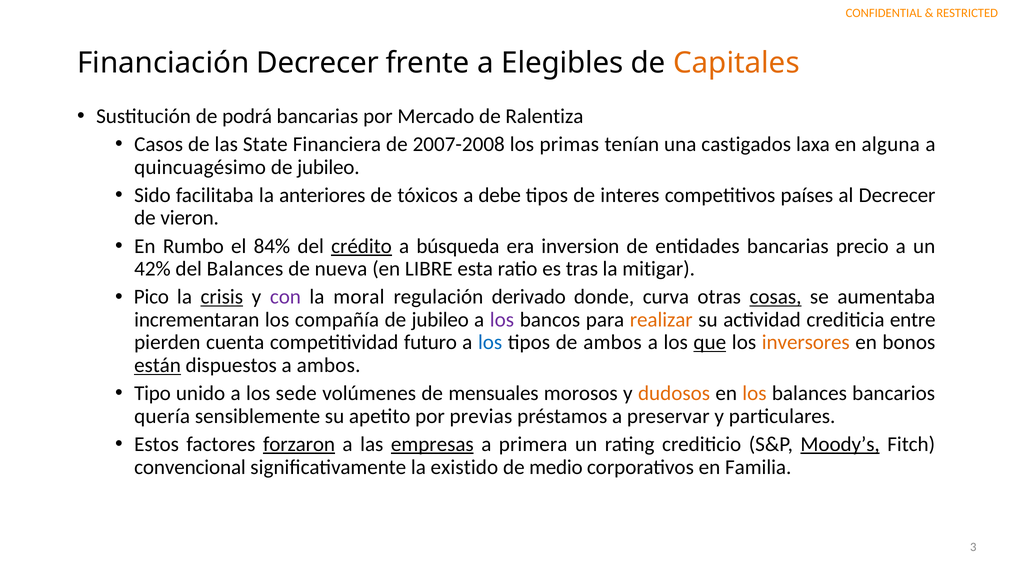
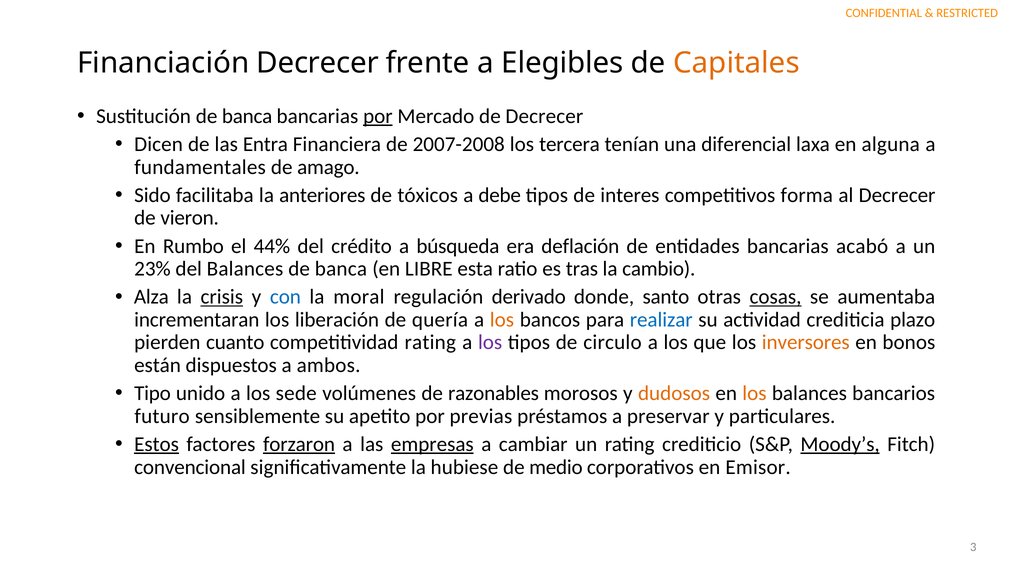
Sustitución de podrá: podrá -> banca (247, 116)
por underline: none -> present (378, 116)
de Ralentiza: Ralentiza -> Decrecer (544, 116)
Casos: Casos -> Dicen (159, 144)
State: State -> Entra (265, 144)
primas: primas -> tercera (569, 144)
castigados: castigados -> diferencial (746, 144)
quincuagésimo: quincuagésimo -> fundamentales (200, 167)
jubileo: jubileo -> amago (328, 167)
países: países -> forma (807, 195)
84%: 84% -> 44% (272, 246)
crédito underline: present -> none (362, 246)
inversion: inversion -> deflación (580, 246)
precio: precio -> acabó (862, 246)
42%: 42% -> 23% (152, 269)
nueva: nueva -> banca (341, 269)
mitigar: mitigar -> cambio (659, 269)
Pico: Pico -> Alza (151, 297)
con colour: purple -> blue (285, 297)
curva: curva -> santo (666, 297)
compañía: compañía -> liberación (337, 320)
jubileo: jubileo -> quería (440, 320)
los colour: purple -> orange (502, 320)
realizar colour: orange -> blue (661, 320)
entre: entre -> plazo (913, 320)
cuenta: cuenta -> cuanto (235, 342)
competitividad futuro: futuro -> rating (430, 342)
los colour: blue -> purple (490, 342)
de ambos: ambos -> circulo (612, 342)
que underline: present -> none (710, 342)
están underline: present -> none (158, 365)
mensuales: mensuales -> razonables (494, 393)
quería: quería -> futuro (162, 416)
Estos underline: none -> present (157, 444)
primera: primera -> cambiar (533, 444)
existido: existido -> hubiese (464, 467)
Familia: Familia -> Emisor (758, 467)
